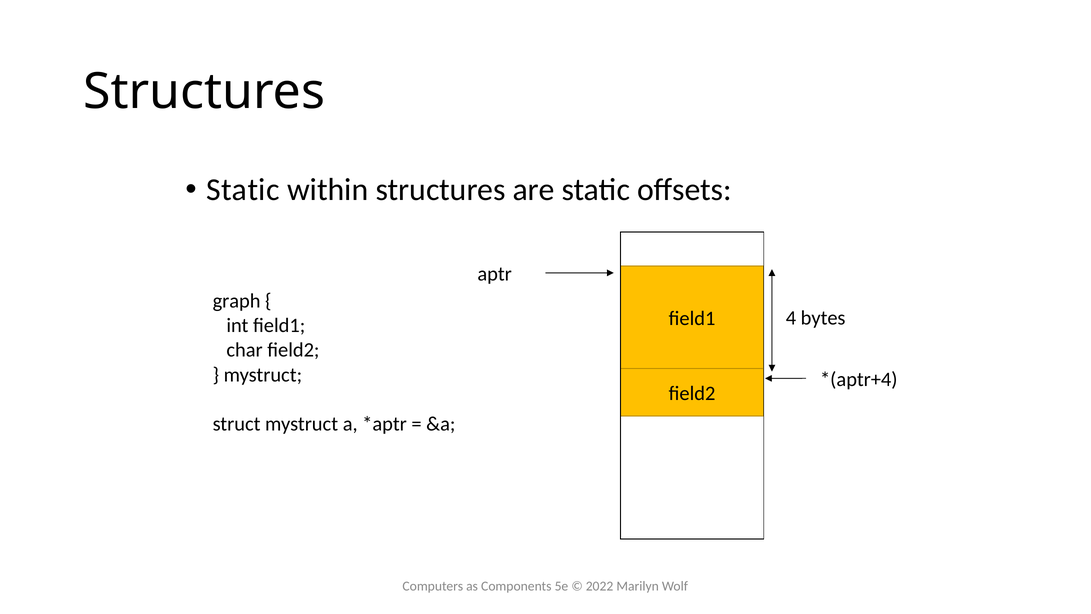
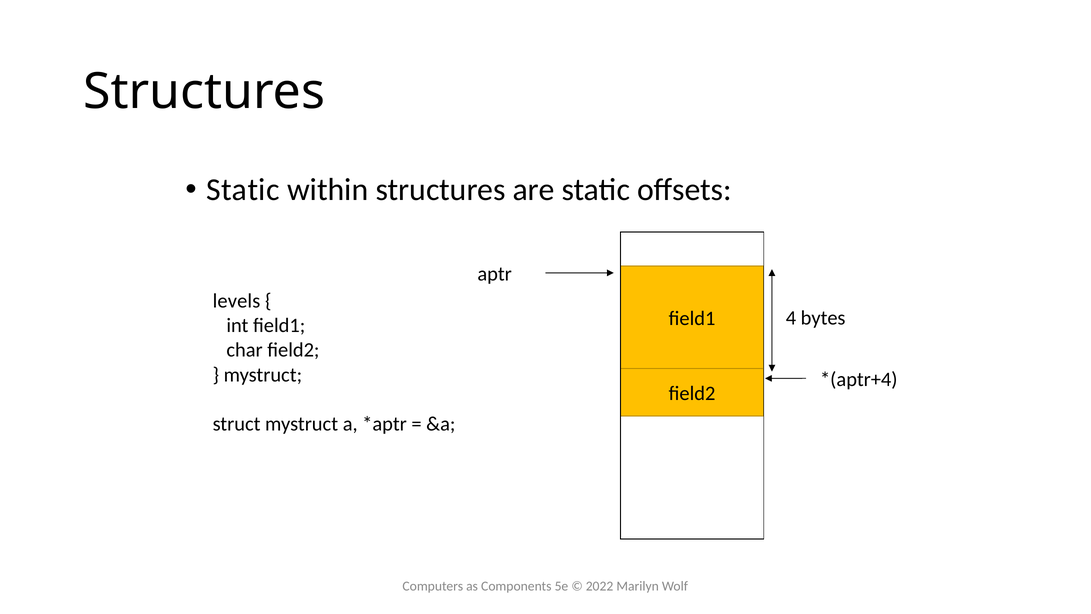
graph: graph -> levels (236, 301)
